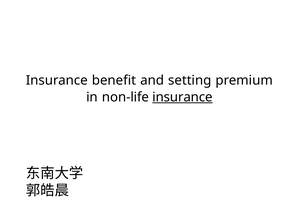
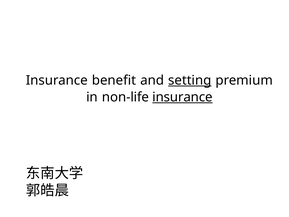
setting underline: none -> present (190, 80)
